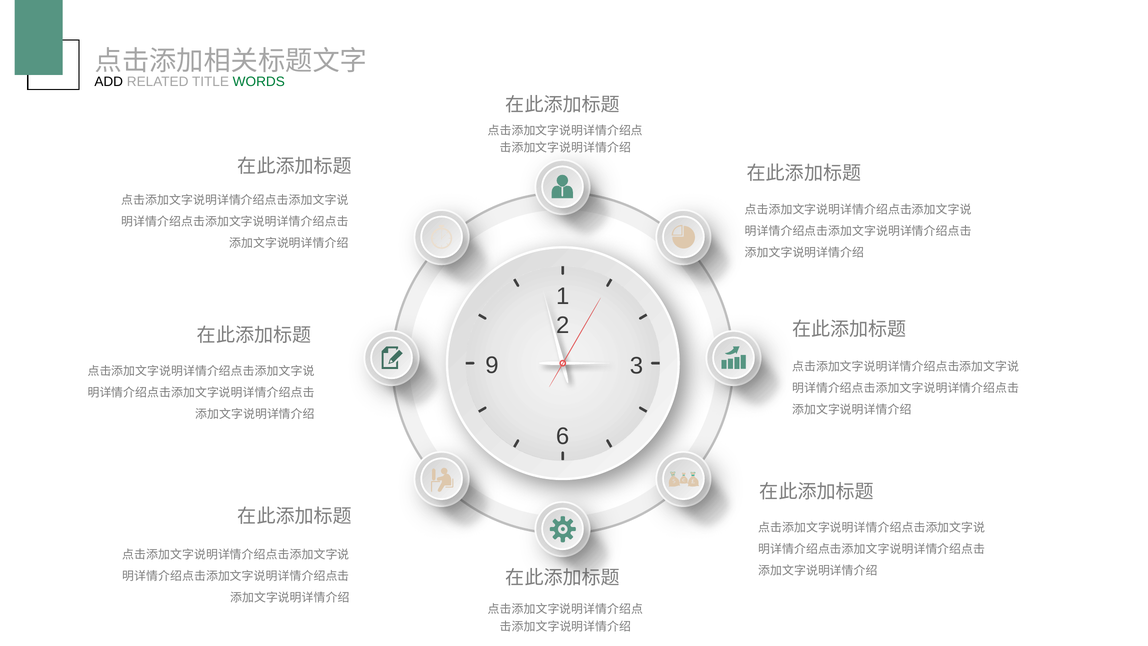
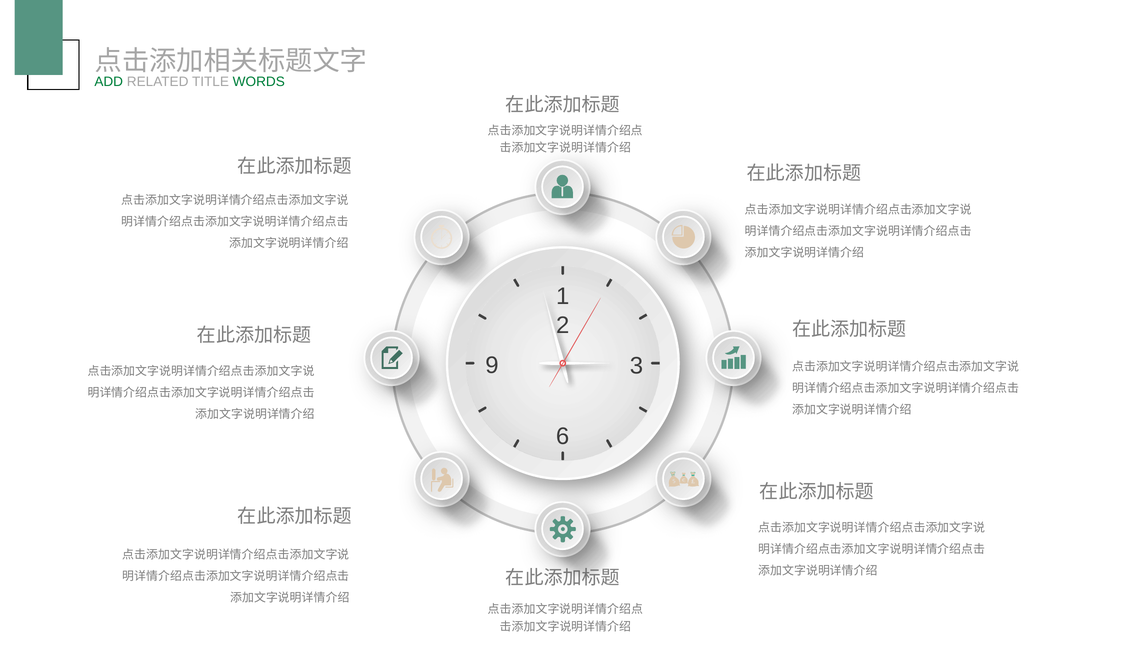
ADD colour: black -> green (109, 82)
